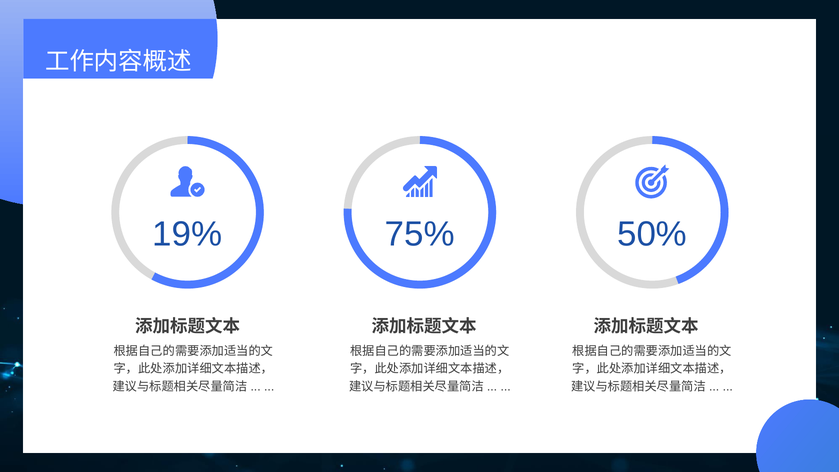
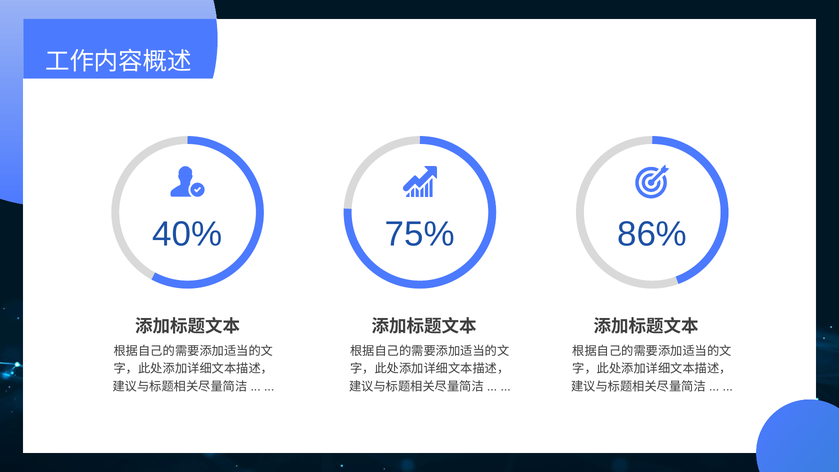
19%: 19% -> 40% (187, 234)
50%: 50% -> 86% (652, 234)
